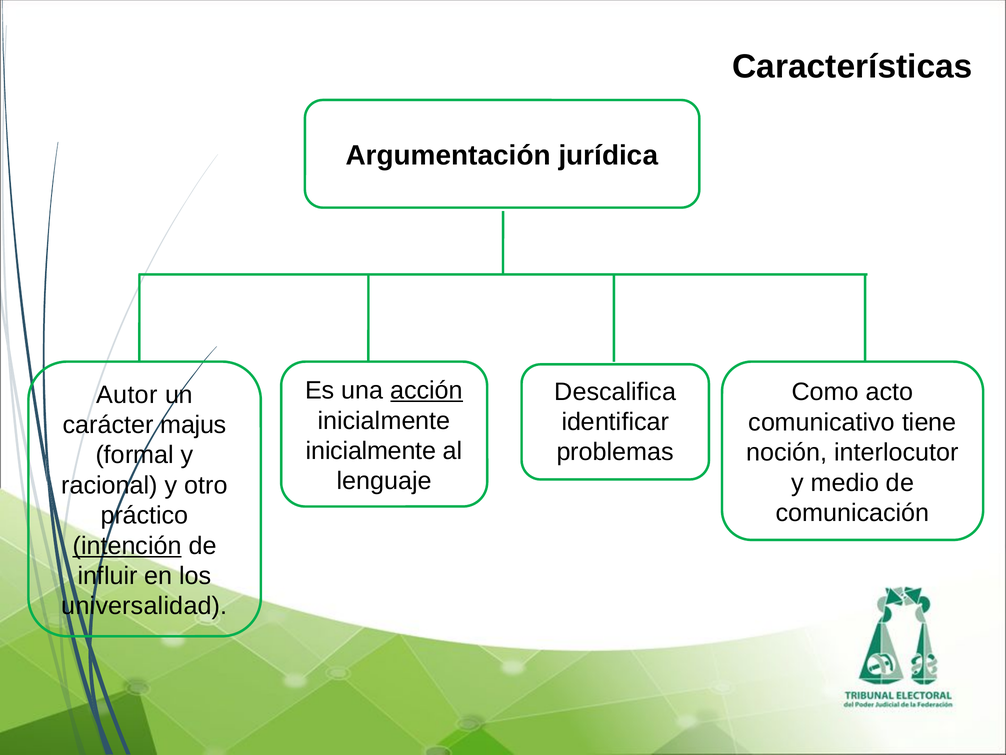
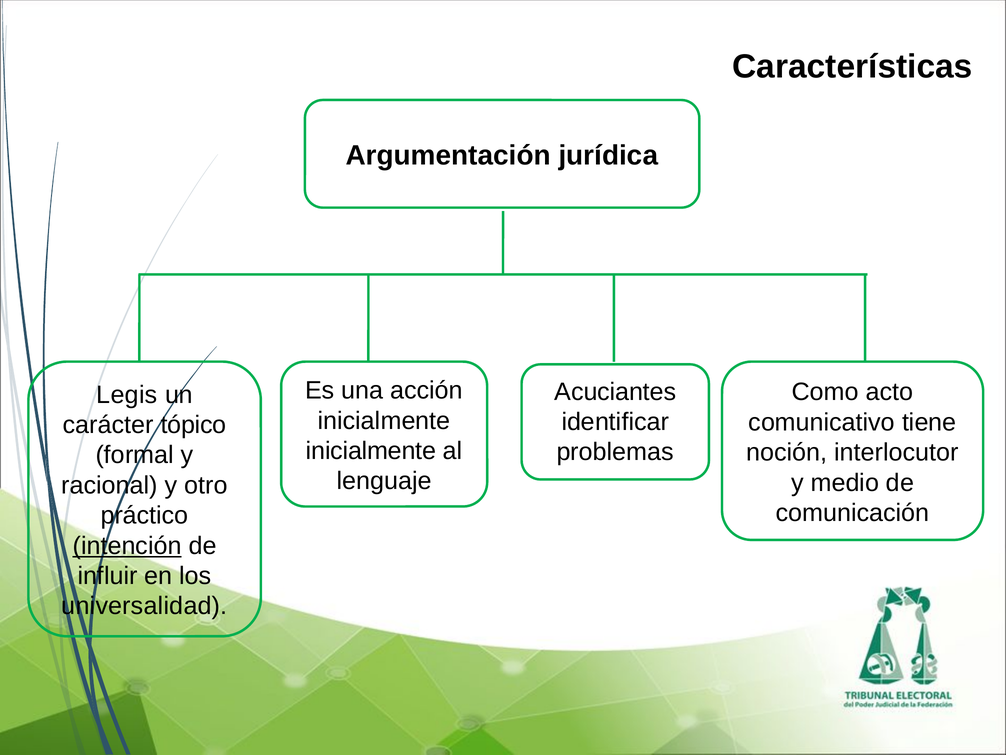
acción underline: present -> none (427, 390)
Descalifica: Descalifica -> Acuciantes (615, 391)
Autor: Autor -> Legis (127, 394)
majus: majus -> tópico (193, 425)
